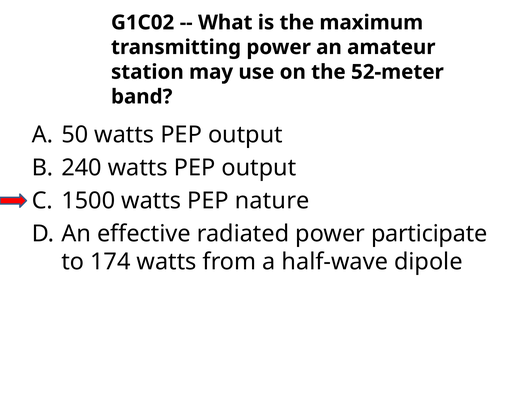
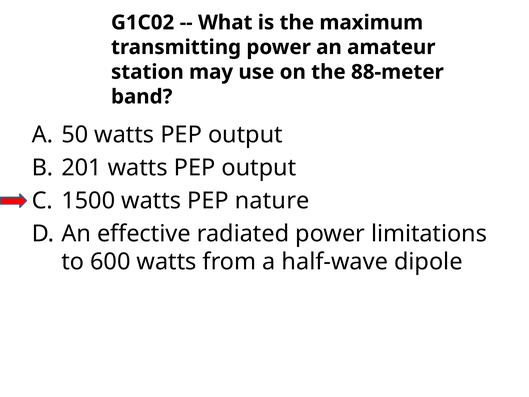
52-meter: 52-meter -> 88-meter (397, 72)
240: 240 -> 201 (82, 168)
participate: participate -> limitations (429, 233)
174: 174 -> 600 (110, 262)
